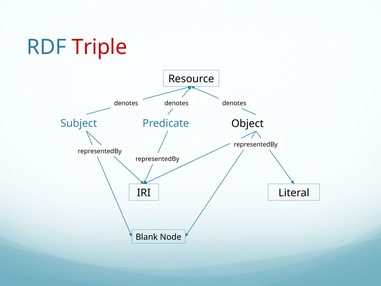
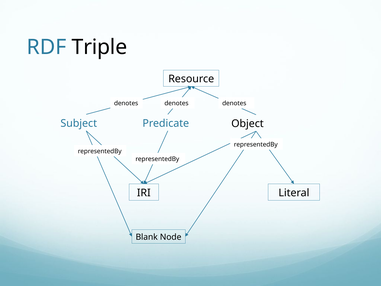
Triple colour: red -> black (99, 47)
